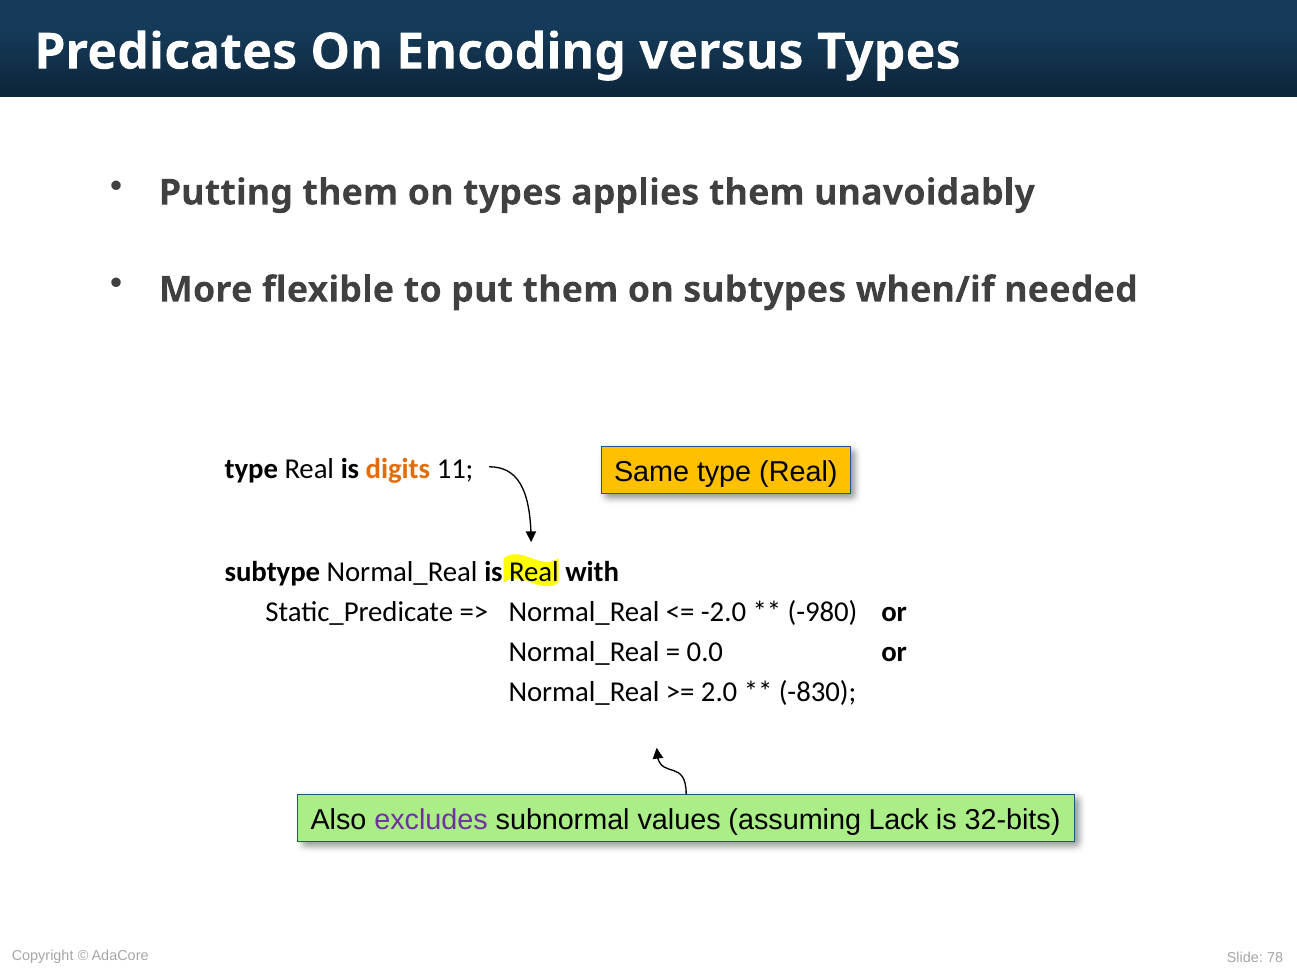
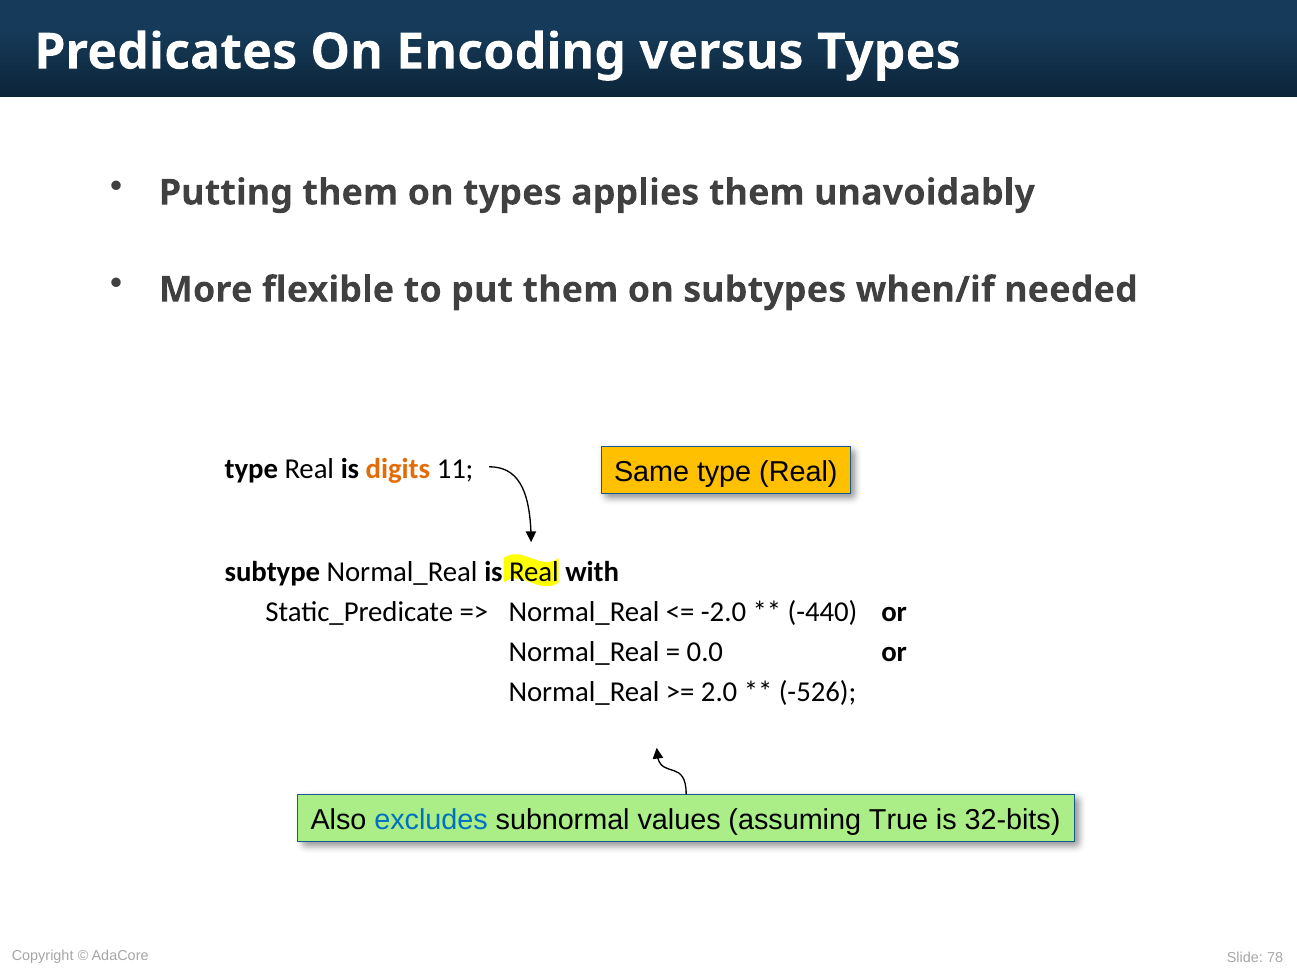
-980: -980 -> -440 (823, 613)
-830: -830 -> -526 (818, 693)
excludes colour: purple -> blue (431, 821)
Lack: Lack -> True (899, 821)
